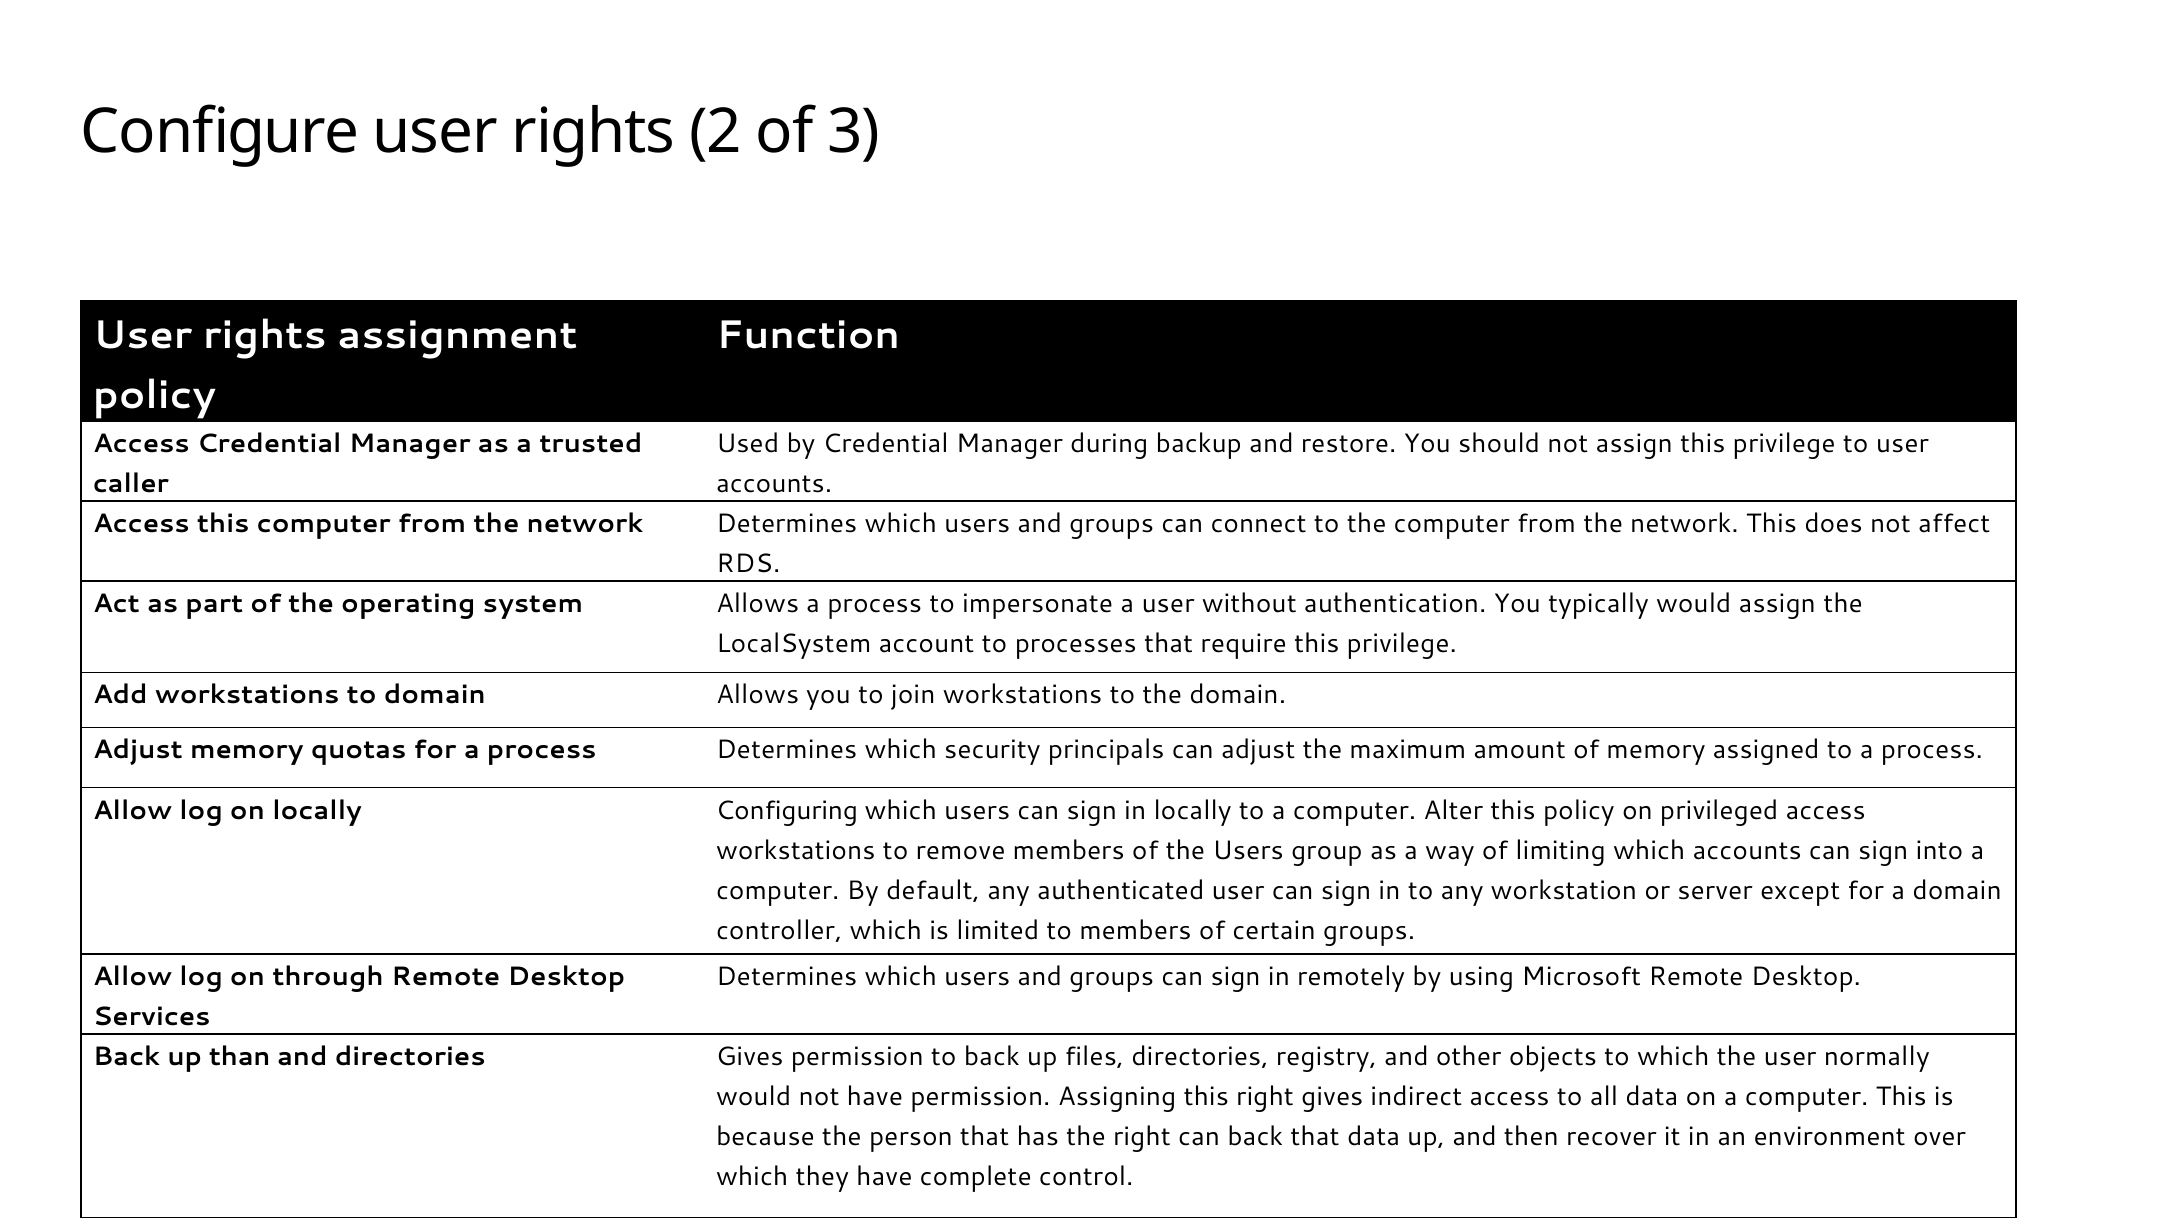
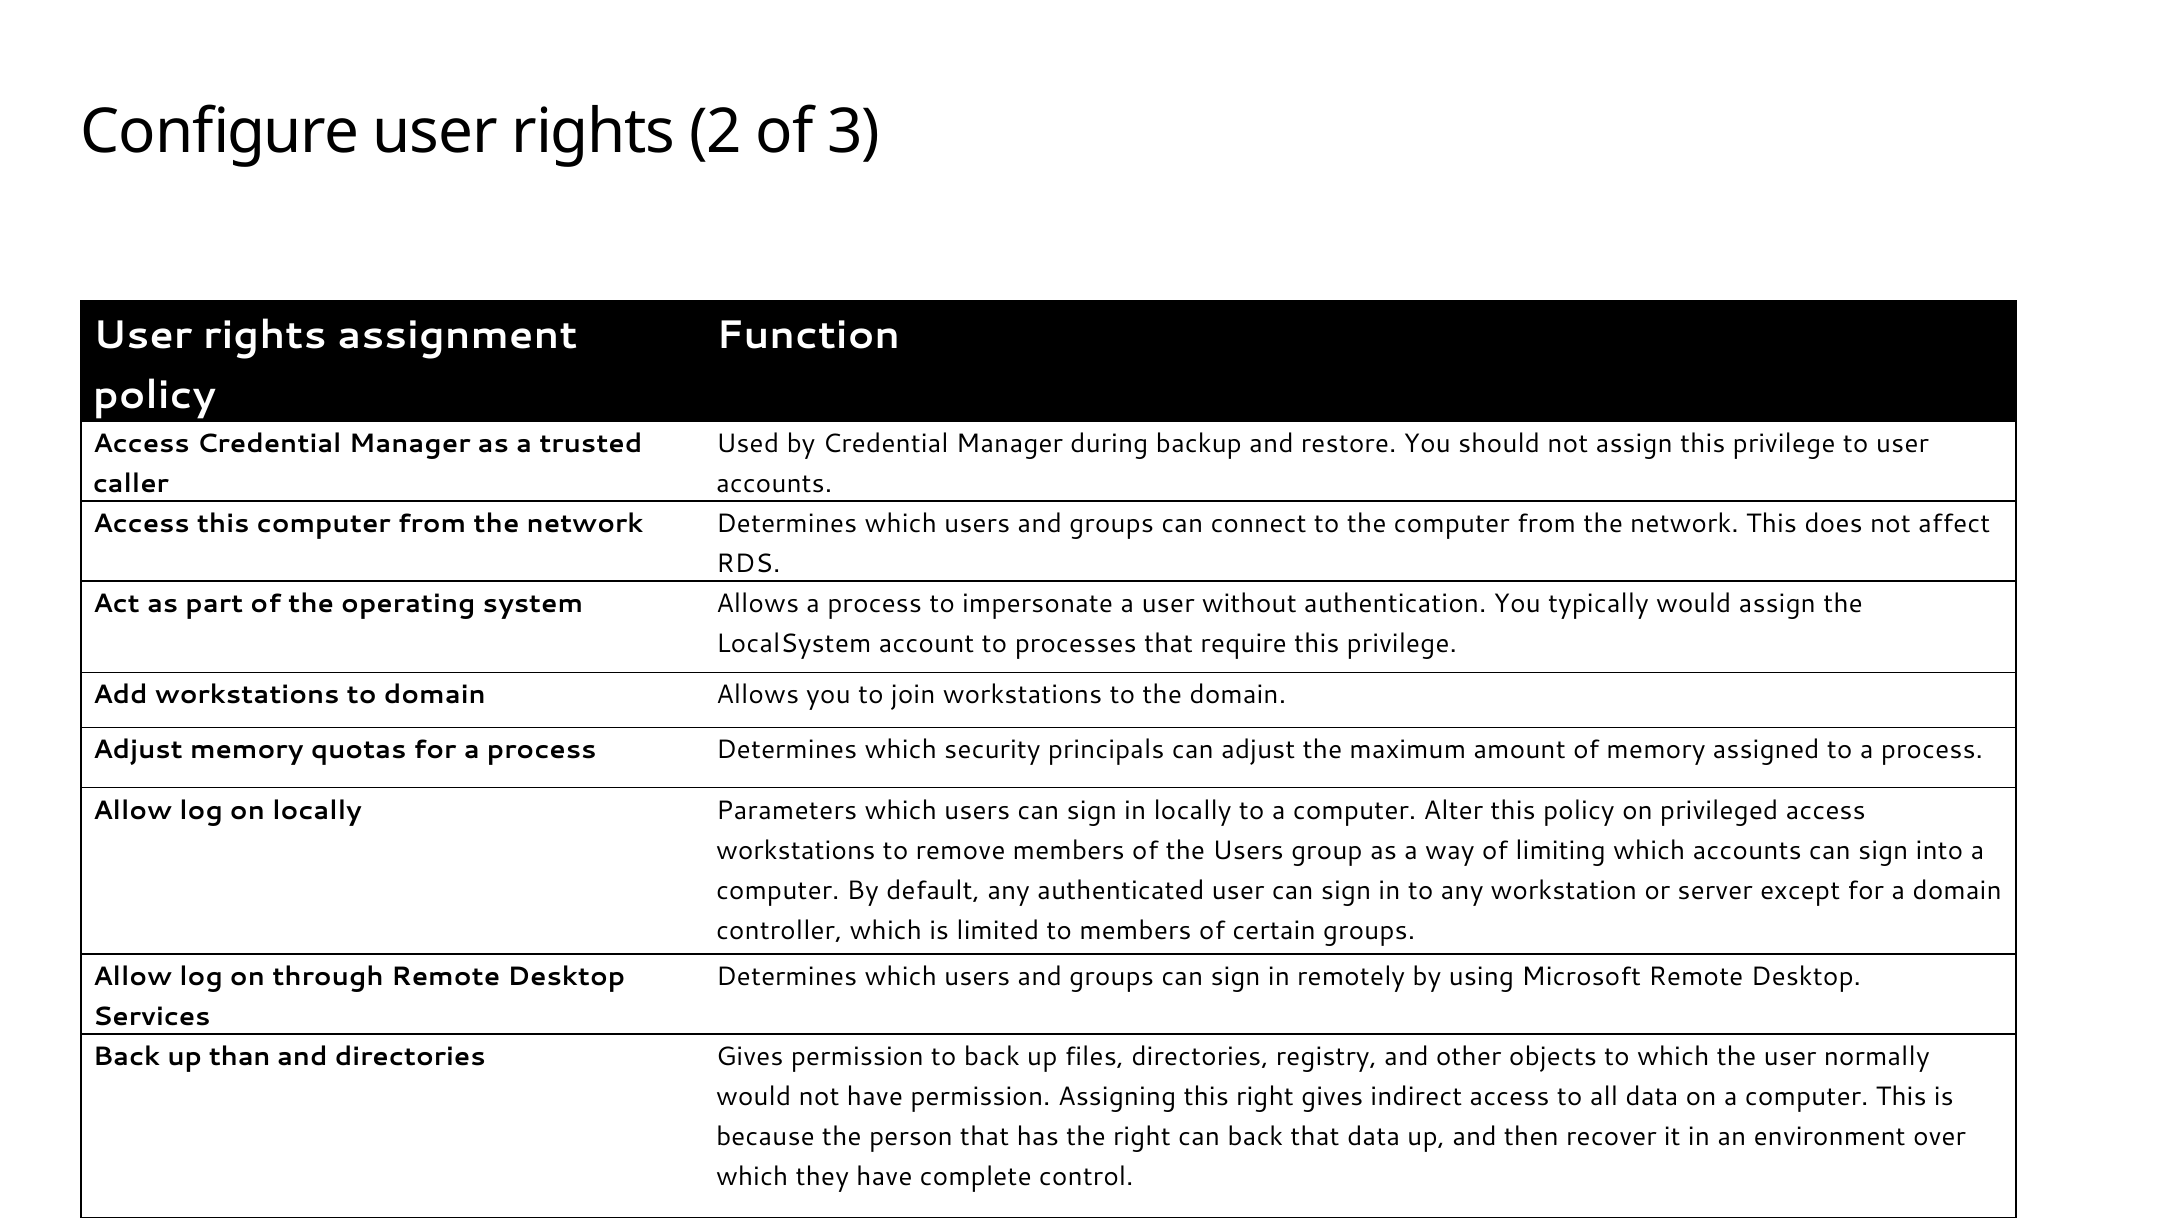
Configuring: Configuring -> Parameters (787, 810)
